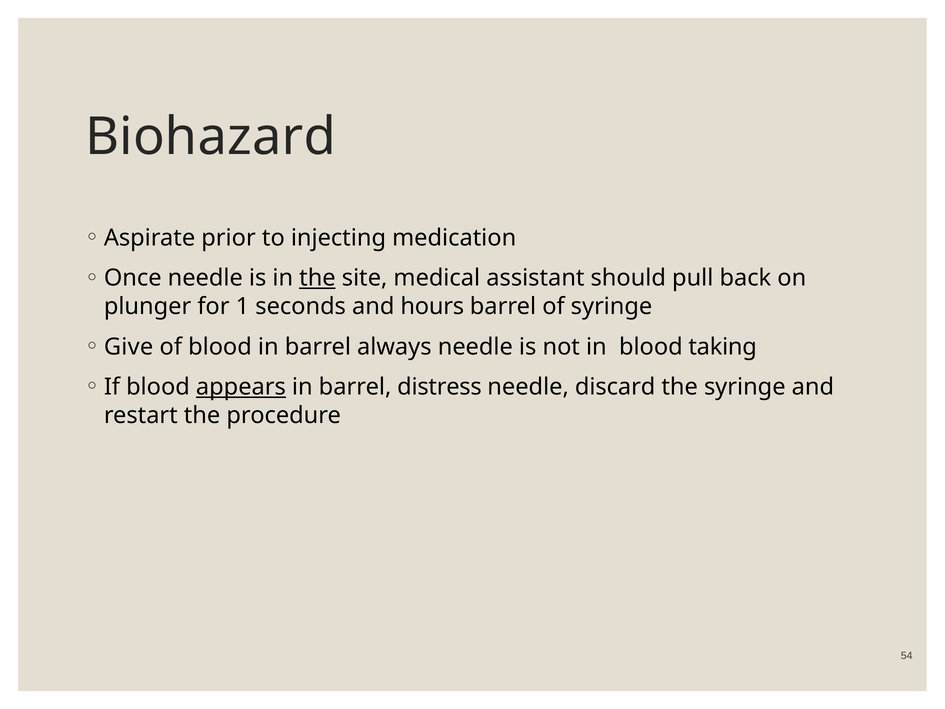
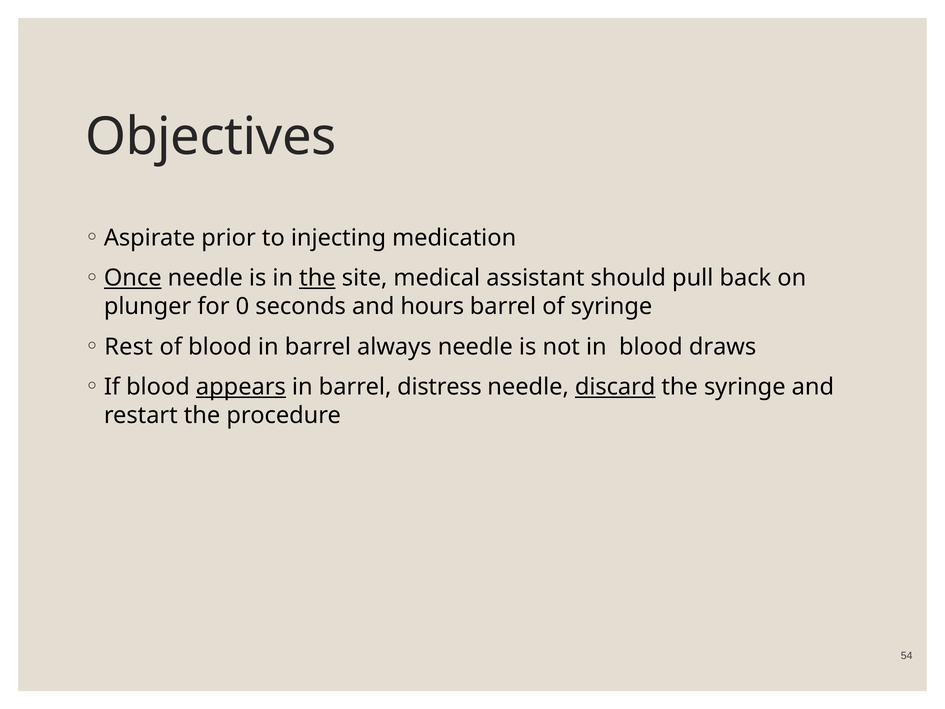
Biohazard: Biohazard -> Objectives (211, 137)
Once underline: none -> present (133, 278)
1: 1 -> 0 (242, 306)
Give: Give -> Rest (129, 347)
taking: taking -> draws (723, 347)
discard underline: none -> present (615, 387)
